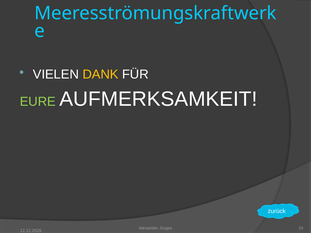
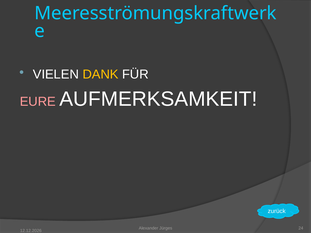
EURE colour: light green -> pink (38, 102)
